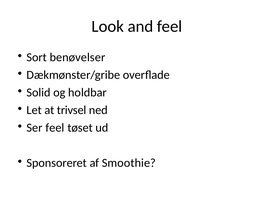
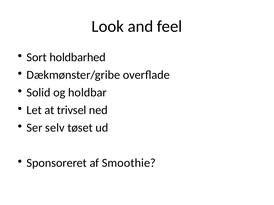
benøvelser: benøvelser -> holdbarhed (78, 57)
Ser feel: feel -> selv (55, 128)
